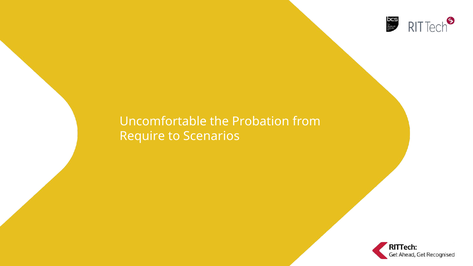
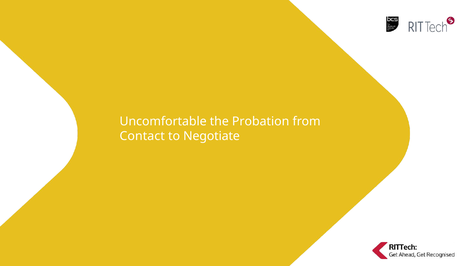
Require: Require -> Contact (142, 136)
Scenarios: Scenarios -> Negotiate (212, 136)
